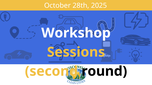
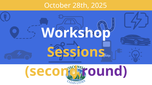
round colour: black -> purple (104, 72)
